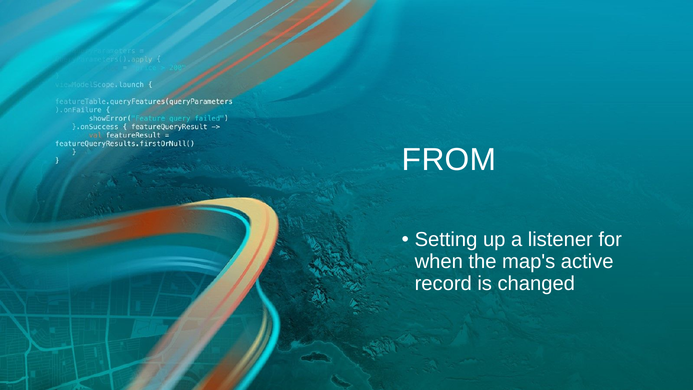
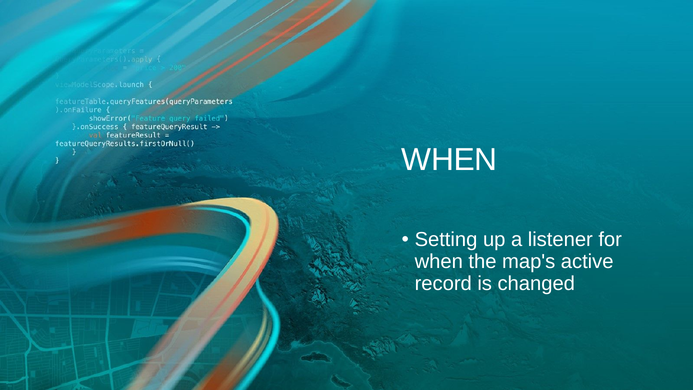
FROM: FROM -> WHEN (449, 159)
